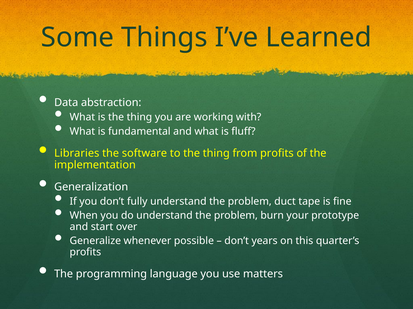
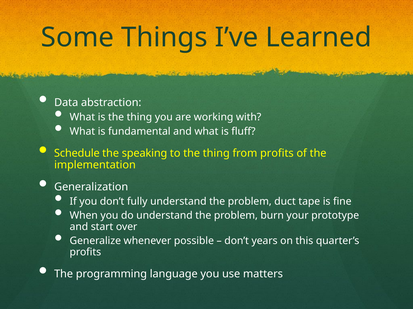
Libraries: Libraries -> Schedule (77, 153)
software: software -> speaking (145, 153)
